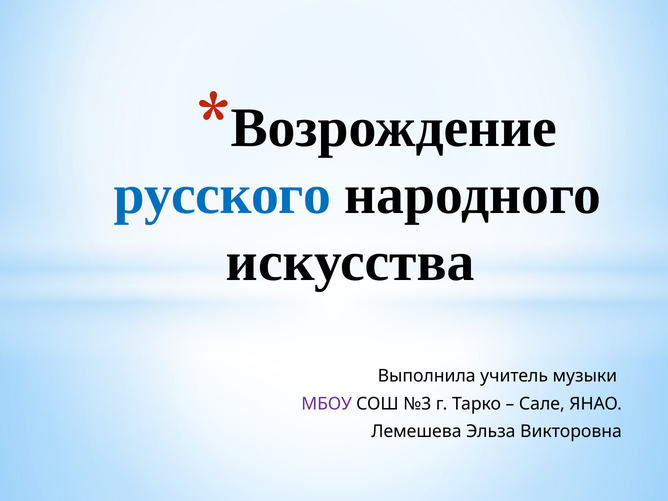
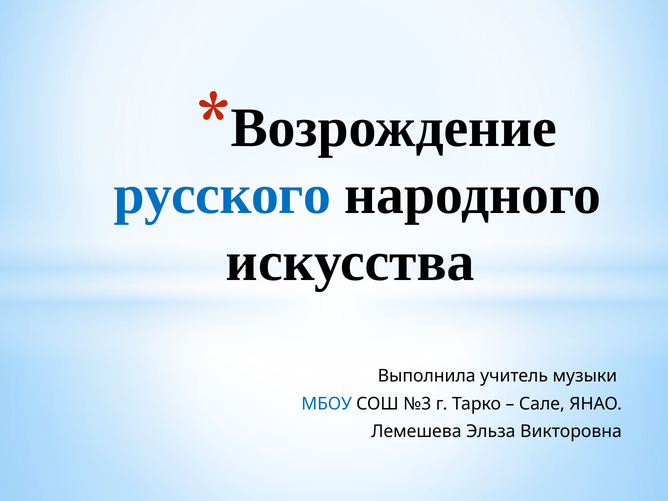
МБОУ colour: purple -> blue (327, 404)
